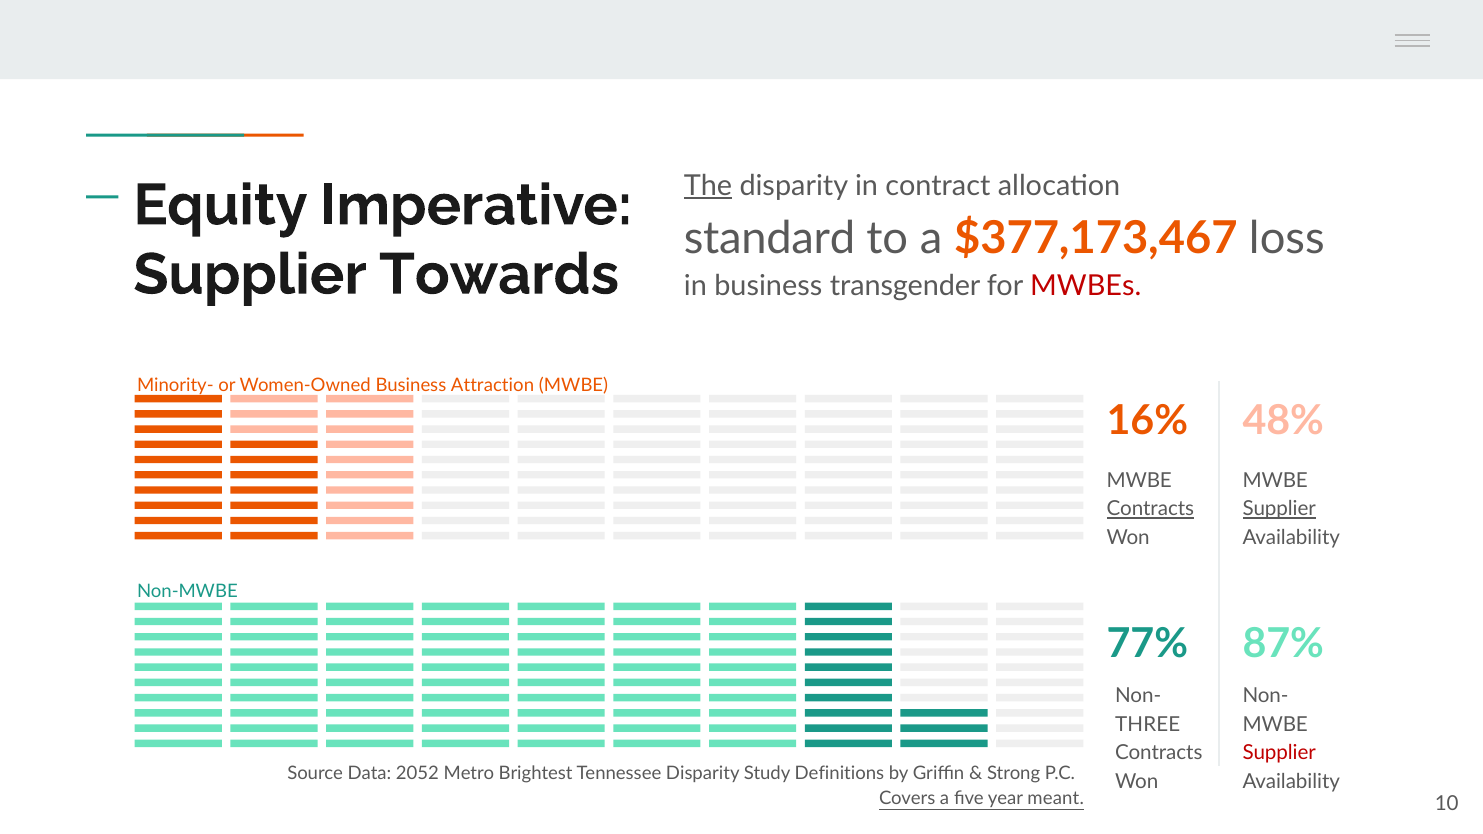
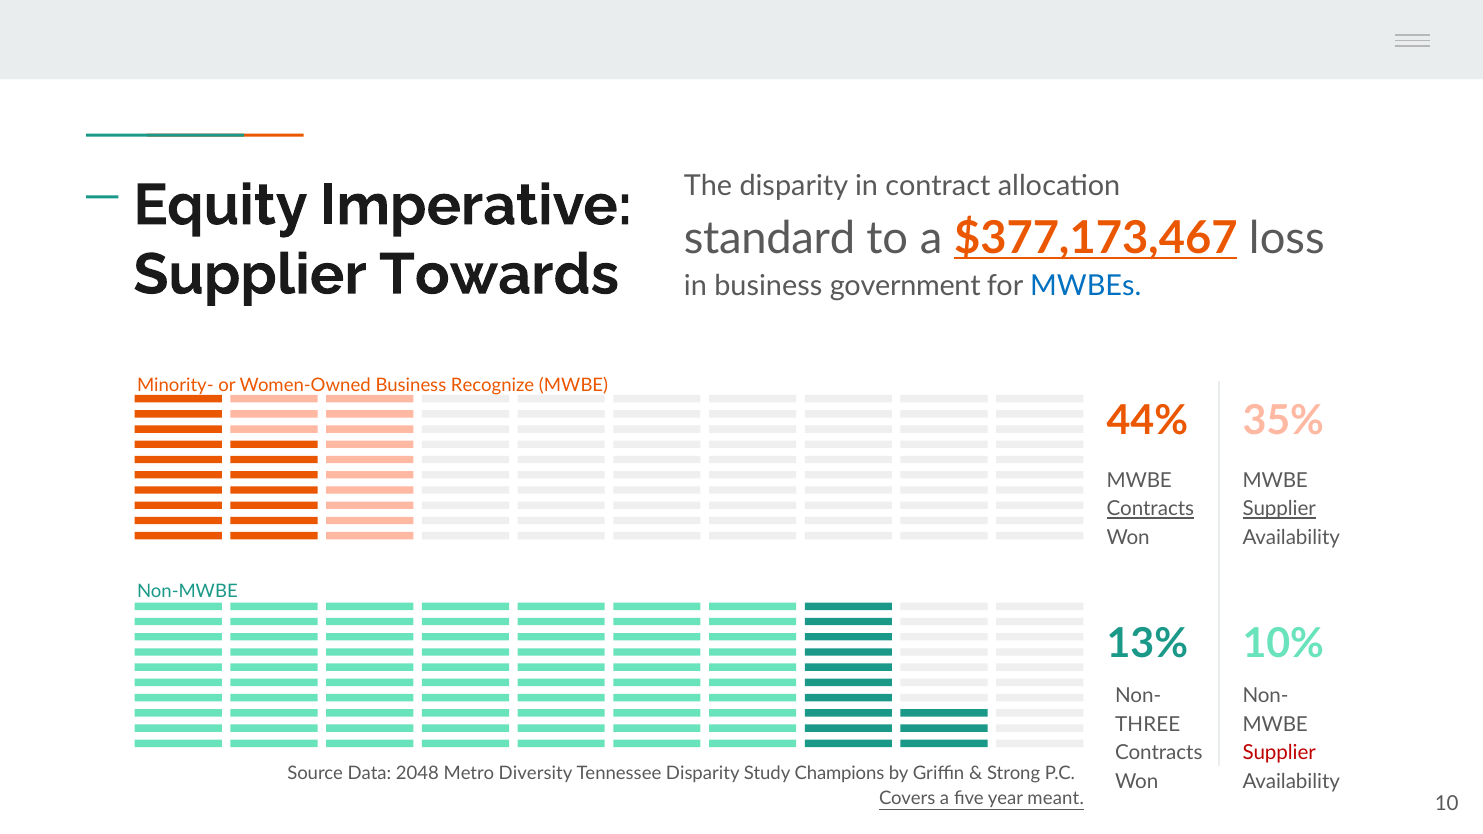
The underline: present -> none (708, 186)
$377,173,467 underline: none -> present (1096, 239)
transgender: transgender -> government (905, 286)
MWBEs colour: red -> blue (1086, 286)
Attraction: Attraction -> Recognize (493, 386)
16%: 16% -> 44% (1147, 421)
48%: 48% -> 35% (1283, 421)
77%: 77% -> 13% (1147, 644)
87%: 87% -> 10% (1283, 644)
2052: 2052 -> 2048 (417, 773)
Brightest: Brightest -> Diversity (536, 773)
Definitions: Definitions -> Champions (839, 773)
